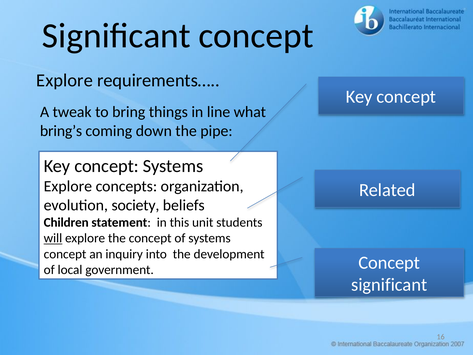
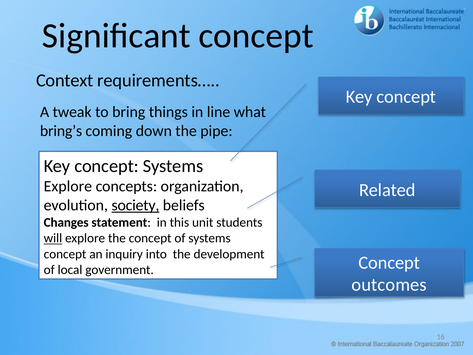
Explore: Explore -> Context (65, 80)
society underline: none -> present (135, 205)
Children: Children -> Changes (66, 222)
significant: significant -> outcomes (389, 285)
